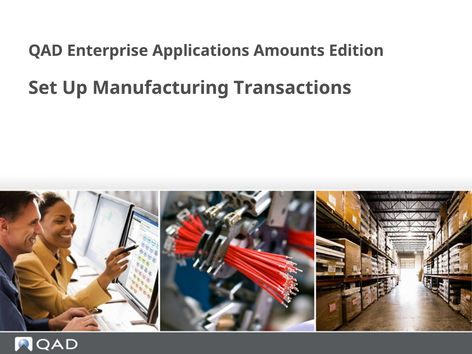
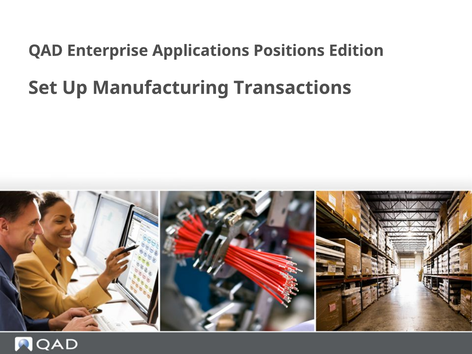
Amounts: Amounts -> Positions (289, 51)
